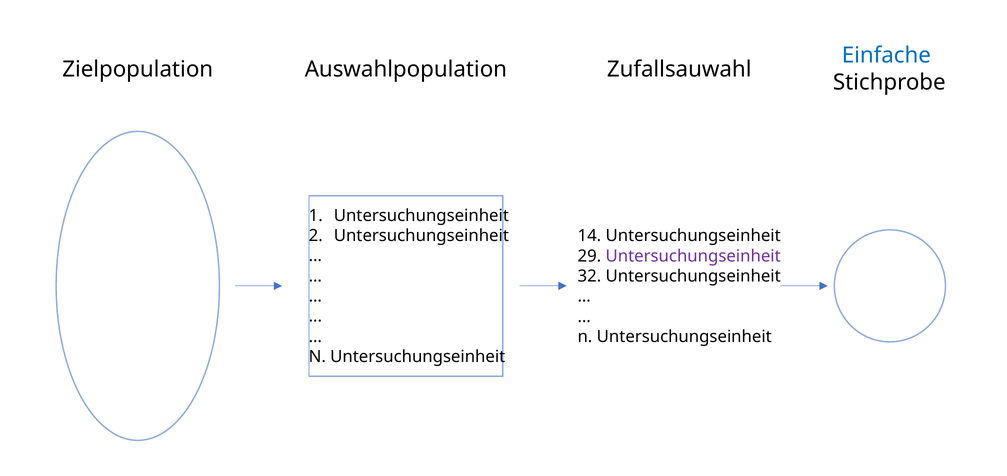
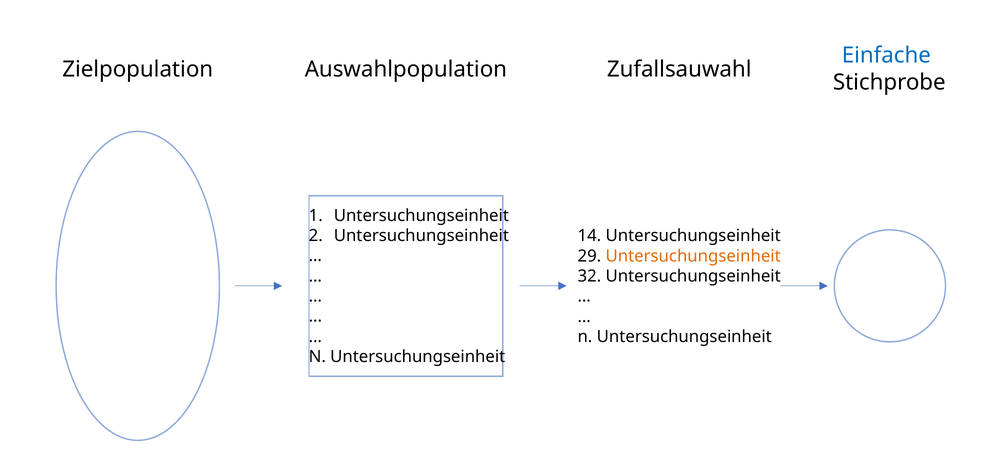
Untersuchungseinheit colour: purple -> orange (693, 256)
